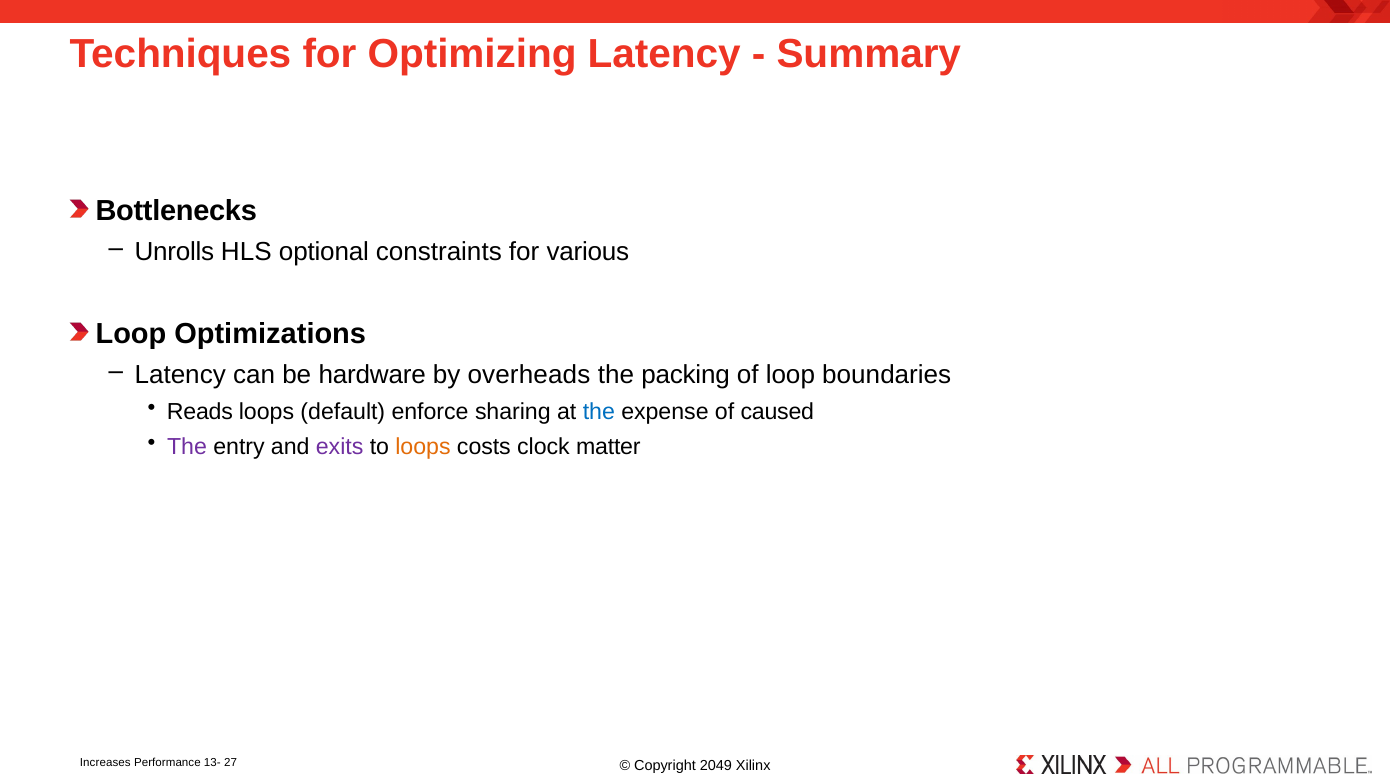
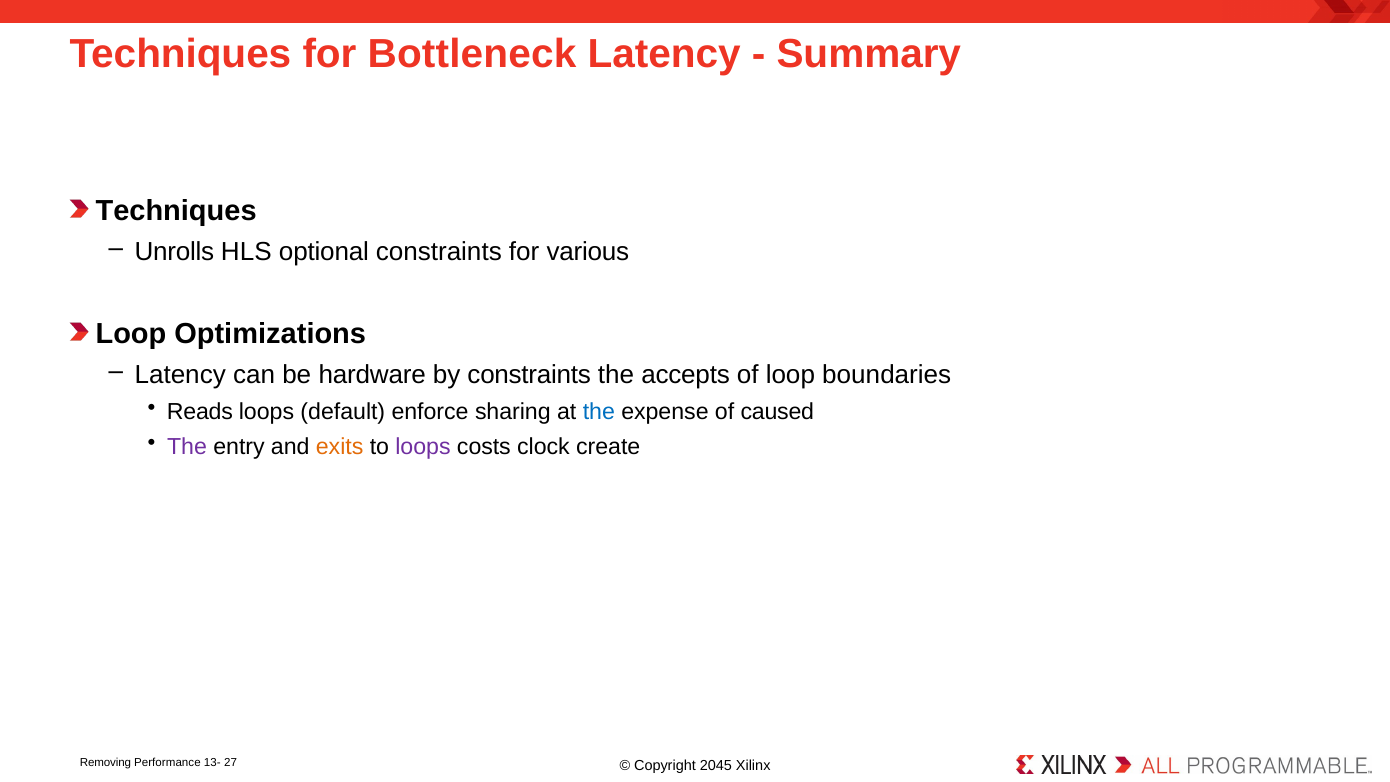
Optimizing: Optimizing -> Bottleneck (472, 54)
Bottlenecks: Bottlenecks -> Techniques (176, 211)
by overheads: overheads -> constraints (529, 375)
packing: packing -> accepts (686, 375)
exits colour: purple -> orange (340, 447)
loops colour: orange -> purple (423, 447)
matter: matter -> create (608, 447)
Increases: Increases -> Removing (105, 763)
2049: 2049 -> 2045 (716, 765)
